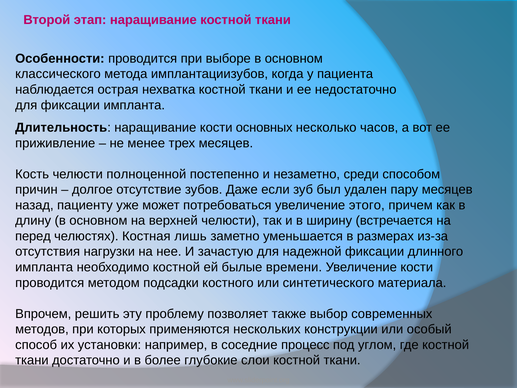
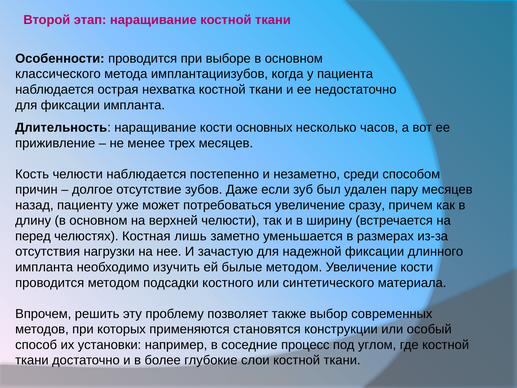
челюсти полноценной: полноценной -> наблюдается (146, 174)
этого: этого -> сразу (367, 205)
необходимо костной: костной -> изучить (176, 267)
былые времени: времени -> методом (294, 267)
нескольких: нескольких -> становятся (267, 329)
